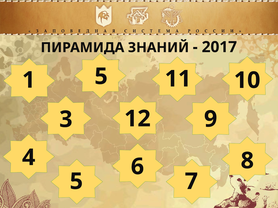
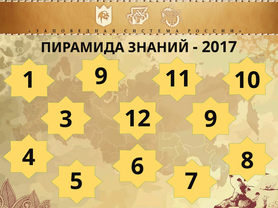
1 5: 5 -> 9 (101, 77)
